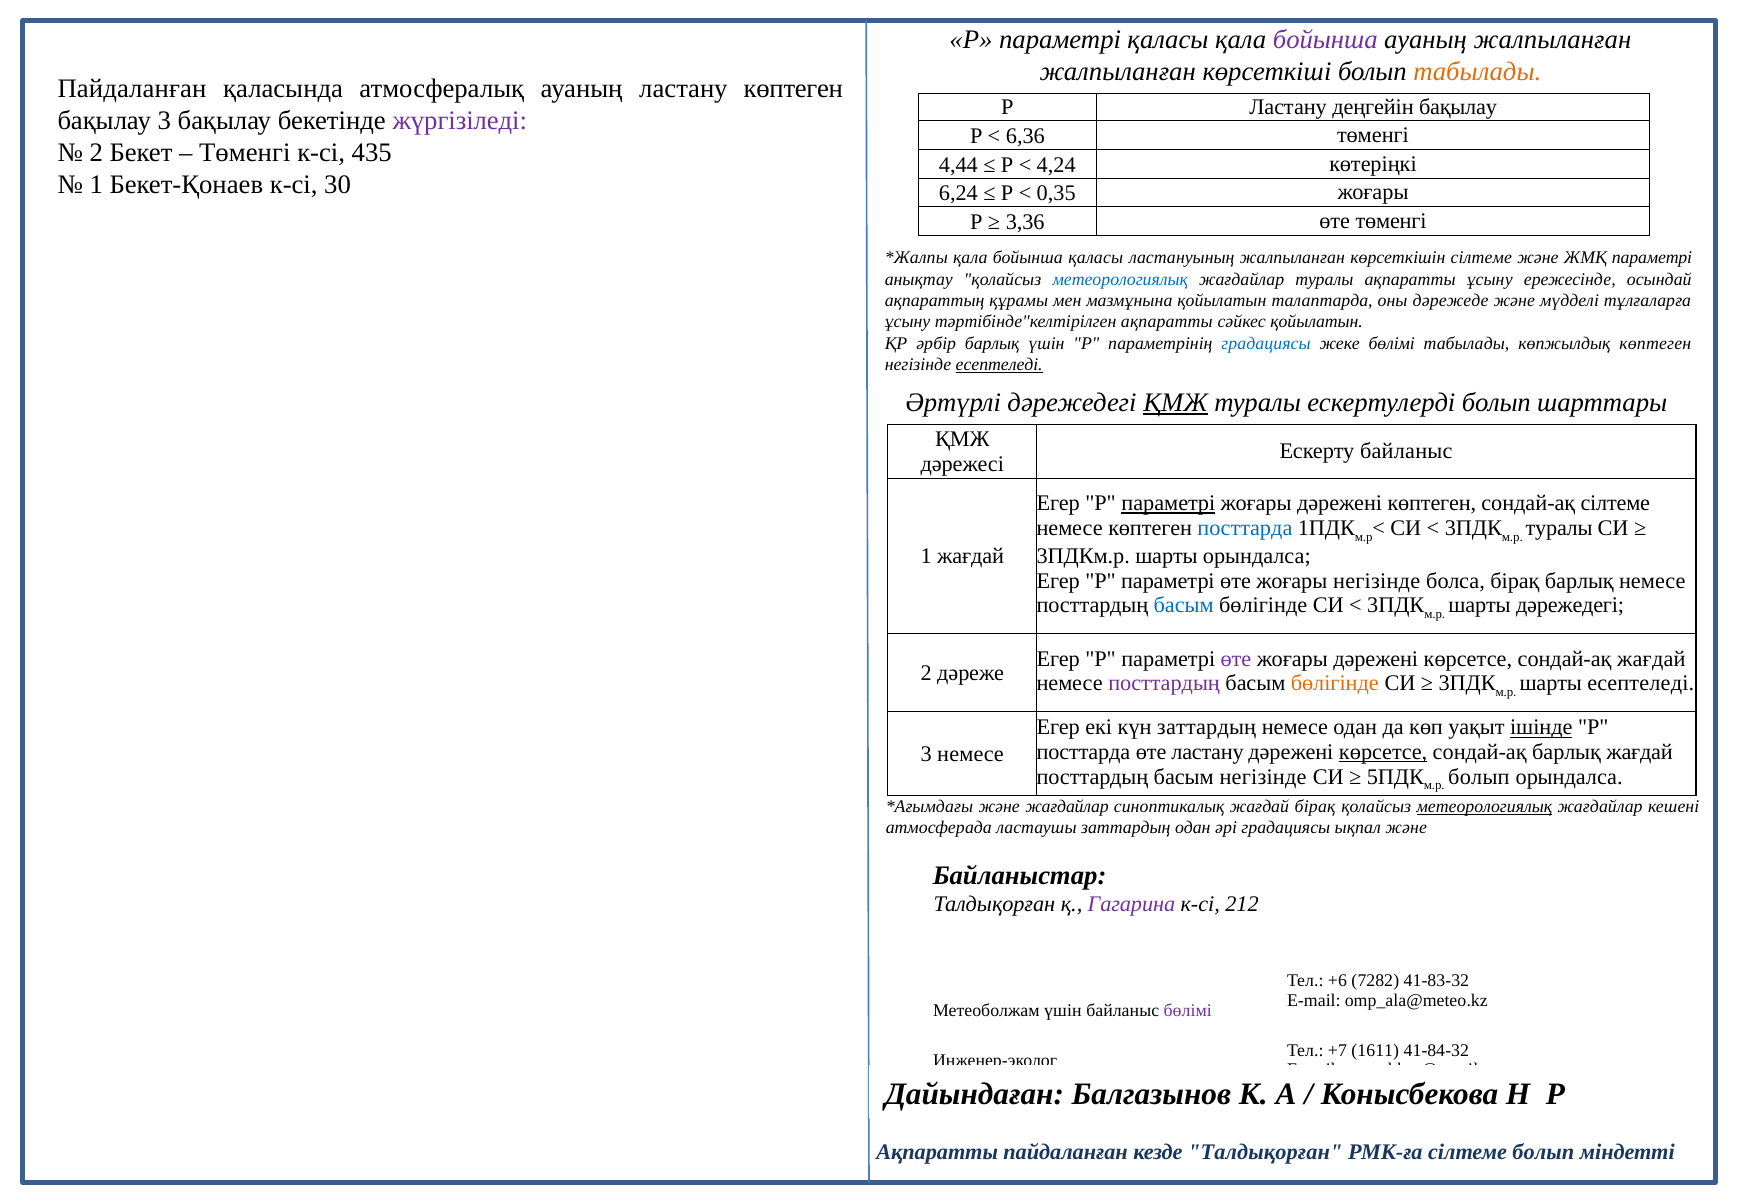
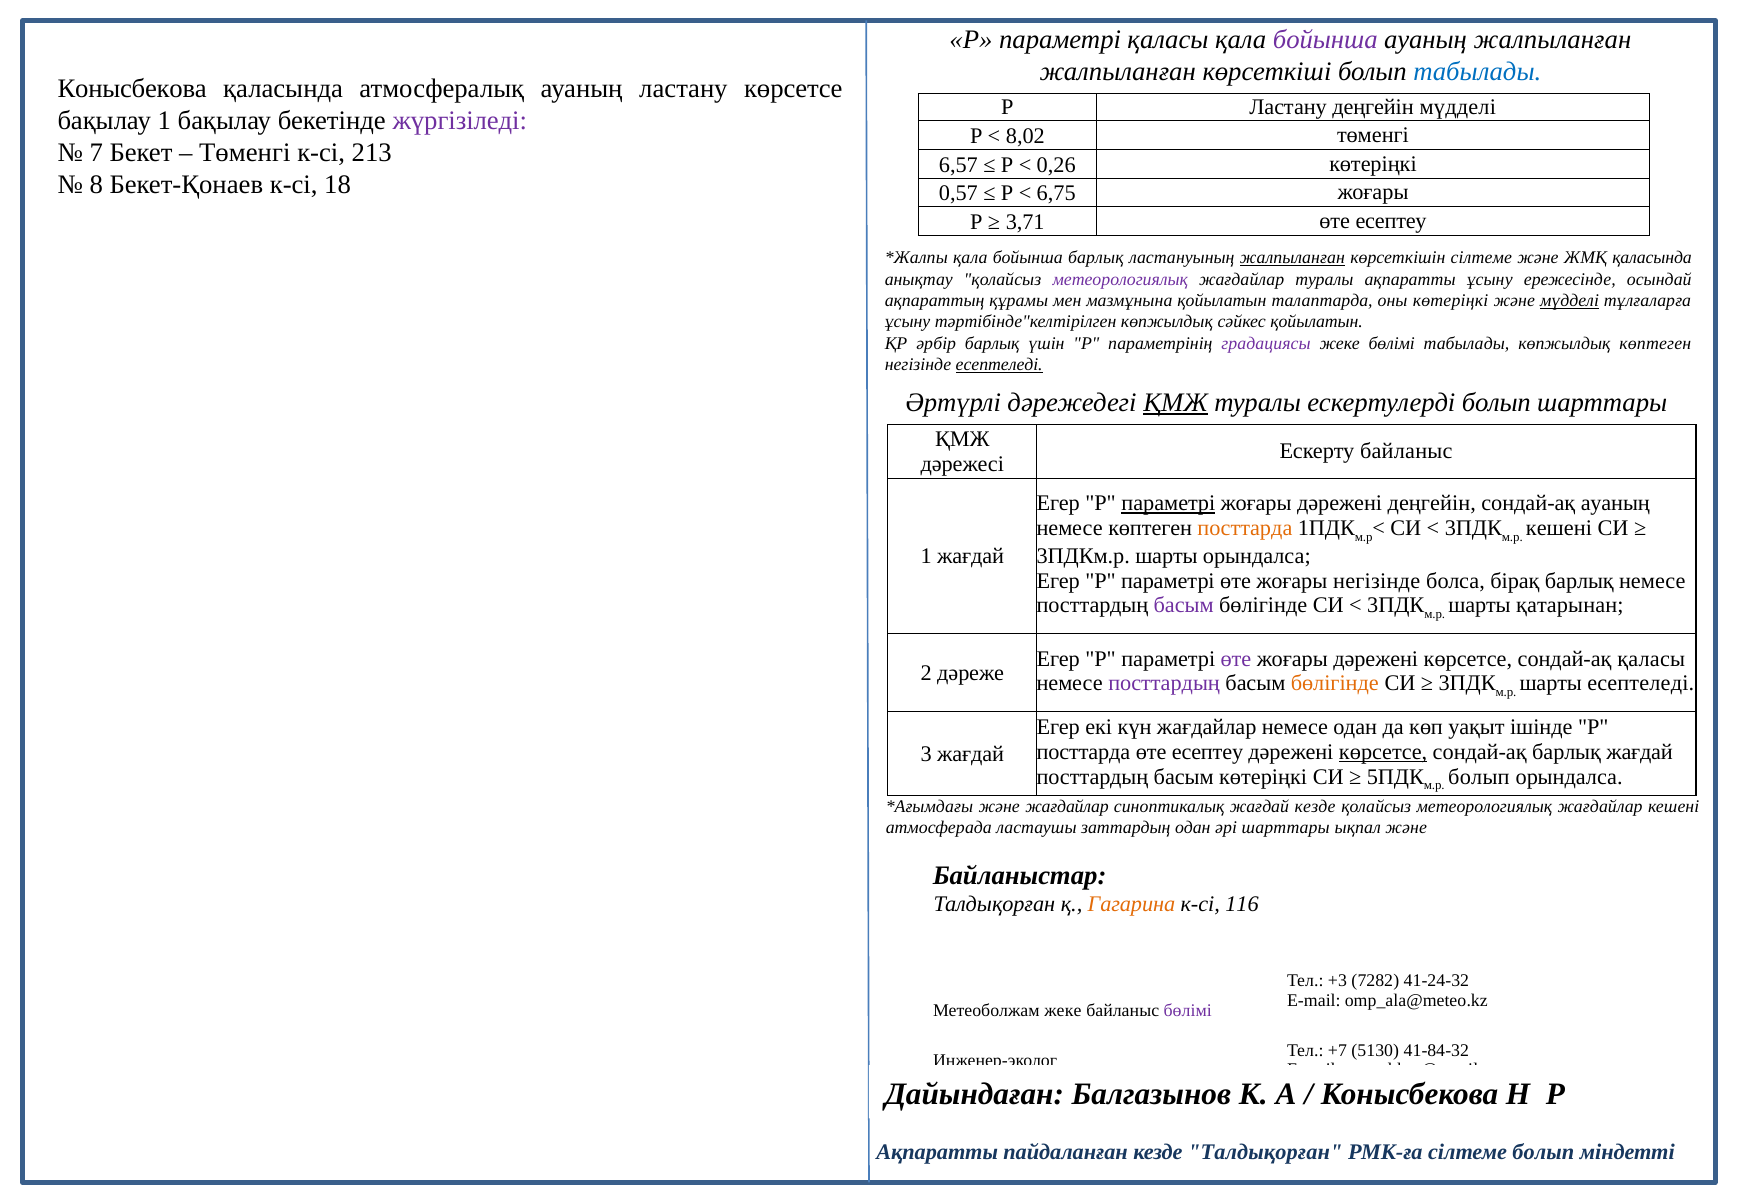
табылады colour: orange -> blue (1477, 71)
Пайдаланған: Пайдаланған -> Конысбекова (132, 88)
ластану көптеген: көптеген -> көрсетсе (793, 88)
деңгейін бақылау: бақылау -> мүдделі (1458, 107)
бақылау 3: 3 -> 1 (164, 120)
6,36: 6,36 -> 8,02 (1025, 136)
2: 2 -> 7 (96, 153)
435: 435 -> 213 (372, 153)
4,44: 4,44 -> 6,57 (958, 165)
4,24: 4,24 -> 0,26 (1056, 165)
1: 1 -> 8 (96, 185)
30: 30 -> 18 (338, 185)
6,24: 6,24 -> 0,57 (958, 193)
0,35: 0,35 -> 6,75 (1056, 193)
3,36: 3,36 -> 3,71 (1025, 222)
төменгі: төменгі -> есептеу (1391, 221)
бойынша қаласы: қаласы -> барлық (1096, 258)
жалпыланған underline: none -> present (1292, 258)
ЖМҚ параметрі: параметрі -> қаласында (1652, 258)
метеорологиялық colour: blue -> purple (1120, 279)
оны дәрежеде: дәрежеде -> көтеріңкі (1451, 301)
мүдделі underline: none -> present (1570, 301)
тәртібінде"келтірілген ақпаратты: ақпаратты -> көпжылдық (1167, 322)
градациясы colour: blue -> purple (1266, 343)
дәрежені көптеген: көптеген -> деңгейін (1432, 504)
сондай-ақ сілтеме: сілтеме -> ауаның (1615, 504)
посттарда colour: blue -> orange (1245, 528)
туралы: туралы -> кешені (1559, 528)
басым colour: blue -> purple (1184, 605)
шарты дәрежедегі: дәрежедегі -> қатарынан (1570, 605)
сондай-ақ жағдай: жағдай -> қаласы (1651, 659)
күн заттардың: заттардың -> жағдайлар (1207, 728)
ішінде underline: present -> none (1541, 728)
ластану: ластану -> есептеу (1208, 752)
3 немесе: немесе -> жағдай (971, 754)
басым негізінде: негізінде -> көтеріңкі (1263, 777)
жағдай бірақ: бірақ -> кезде (1315, 807)
метеорологиялық underline: present -> none (1484, 807)
әрі градациясы: градациясы -> шарттары (1286, 828)
Гагарина colour: purple -> orange (1131, 905)
212: 212 -> 116 (1242, 905)
+6: +6 -> +3 (1337, 981)
41-83-32: 41-83-32 -> 41-24-32 (1436, 981)
Метеоболжам үшін: үшін -> жеке (1063, 1011)
1611: 1611 -> 5130 (1375, 1050)
